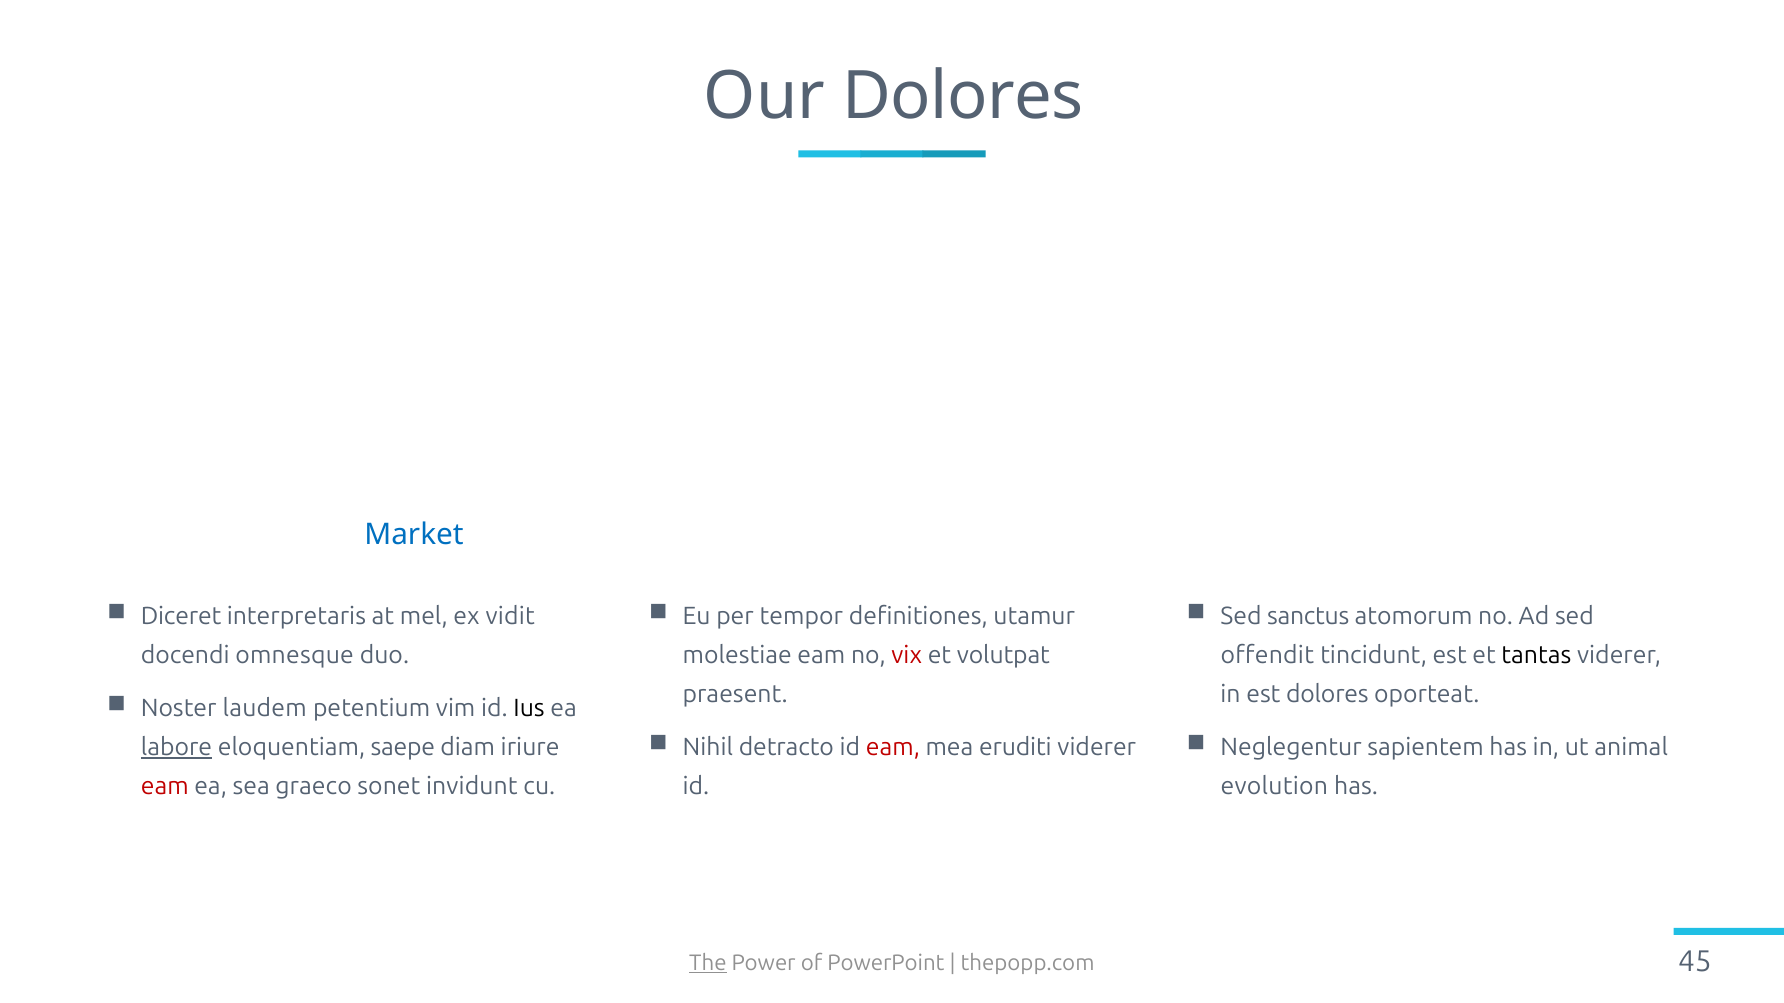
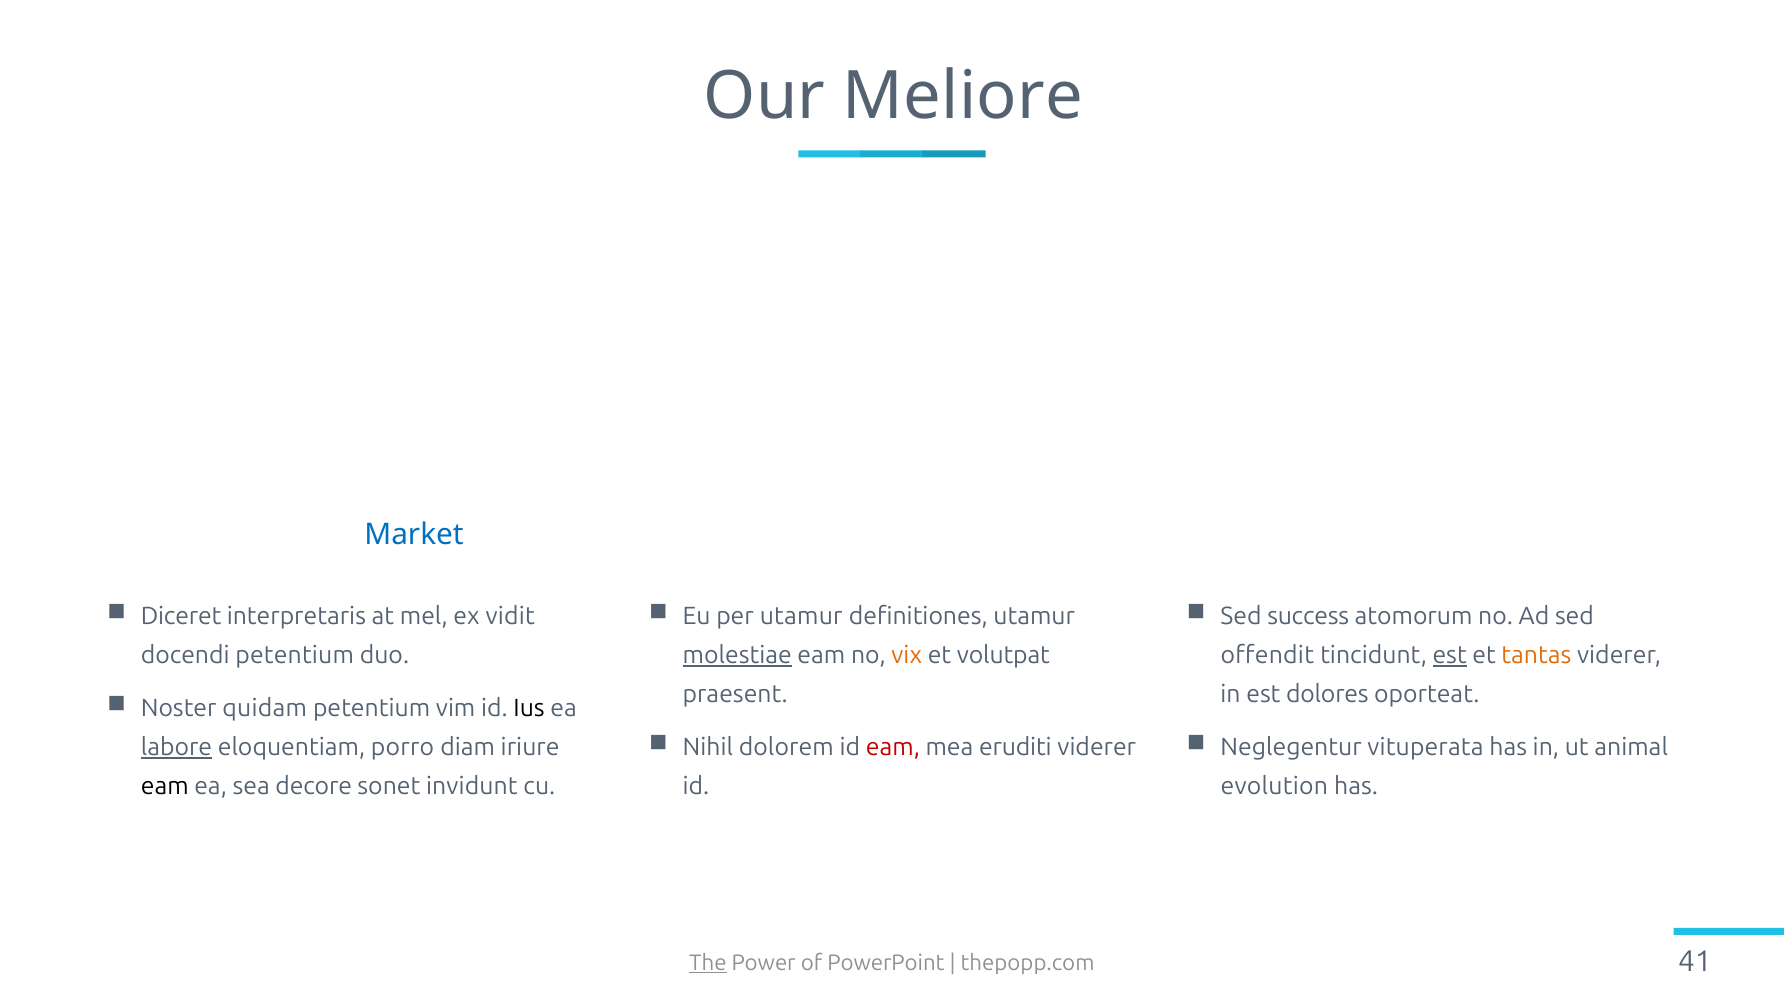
Our Dolores: Dolores -> Meliore (963, 96)
per tempor: tempor -> utamur (801, 617)
sanctus: sanctus -> success (1308, 617)
docendi omnesque: omnesque -> petentium (295, 655)
molestiae underline: none -> present (737, 655)
vix colour: red -> orange (907, 655)
est underline: none -> present (1450, 655)
tantas colour: black -> orange (1536, 655)
laudem: laudem -> quidam (265, 709)
detracto: detracto -> dolorem (786, 748)
sapientem: sapientem -> vituperata (1425, 748)
saepe: saepe -> porro (403, 748)
eam colour: red -> black (165, 786)
graeco: graeco -> decore (314, 786)
45: 45 -> 41 (1695, 962)
